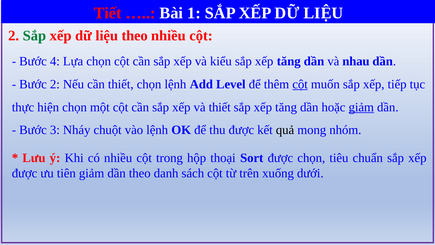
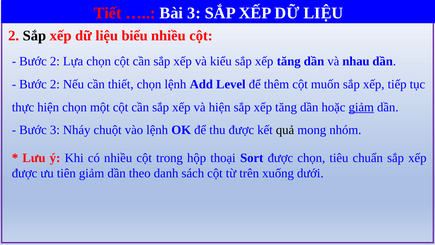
Bài 1: 1 -> 3 (194, 13)
Sắp colour: green -> black (34, 36)
liệu theo: theo -> biểu (135, 36)
4: 4 -> 2 (55, 61)
cột underline: present -> none (300, 84)
và thiết: thiết -> hiện (220, 107)
